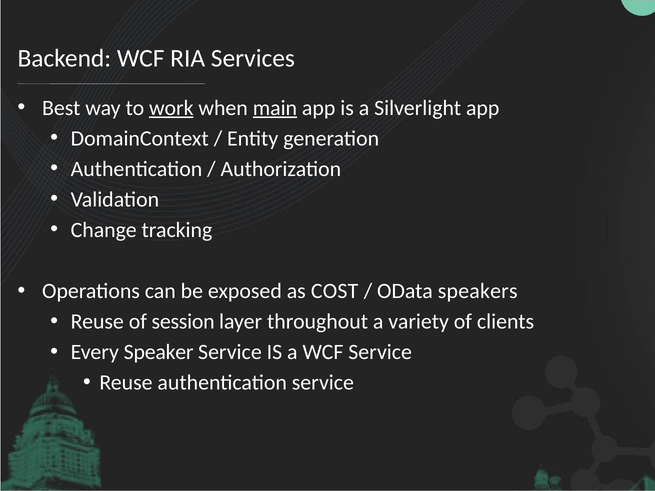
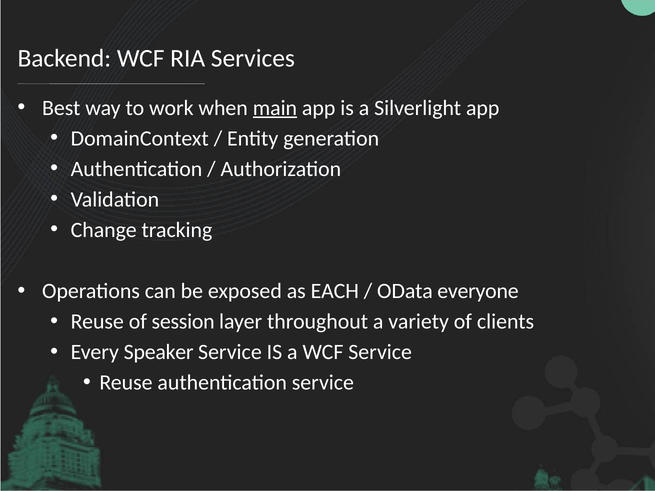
work underline: present -> none (171, 108)
COST: COST -> EACH (335, 291)
speakers: speakers -> everyone (478, 291)
